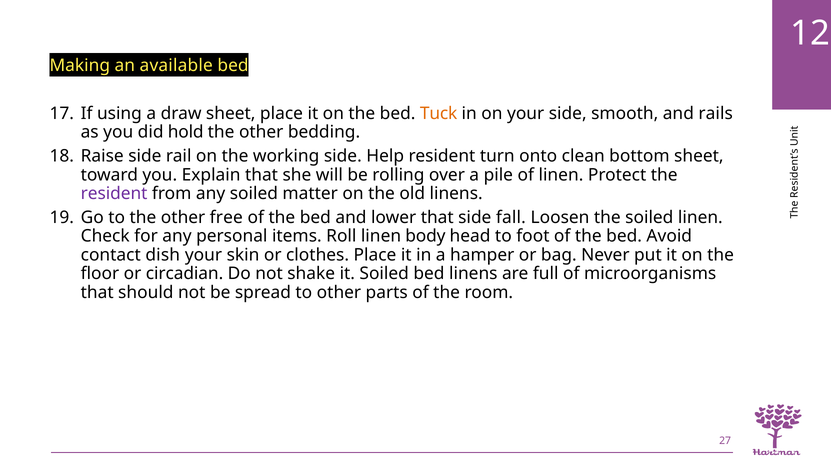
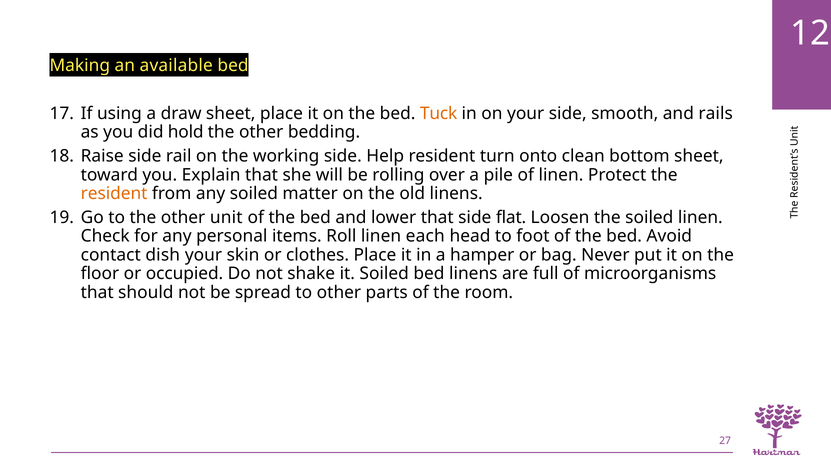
resident colour: purple -> orange (114, 193)
free: free -> unit (226, 217)
fall: fall -> flat (511, 217)
body: body -> each (425, 236)
circadian: circadian -> occupied (185, 273)
